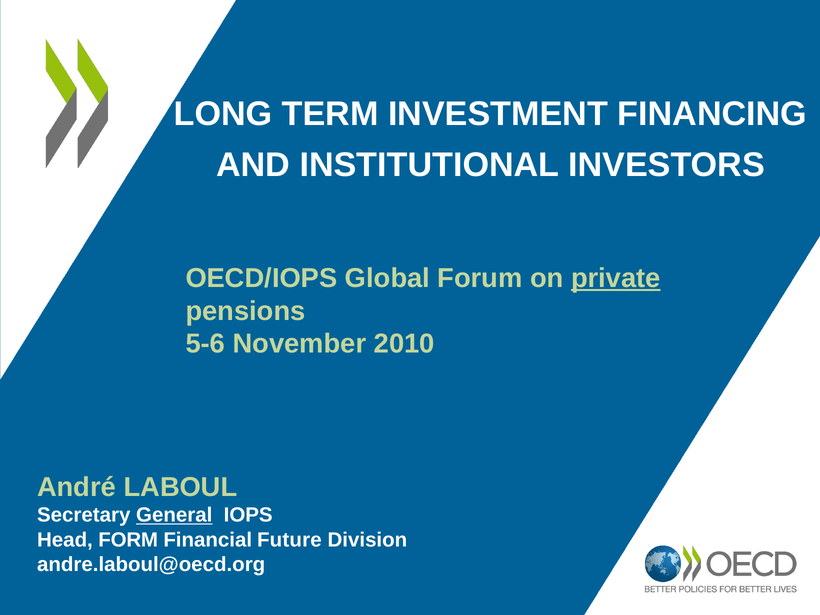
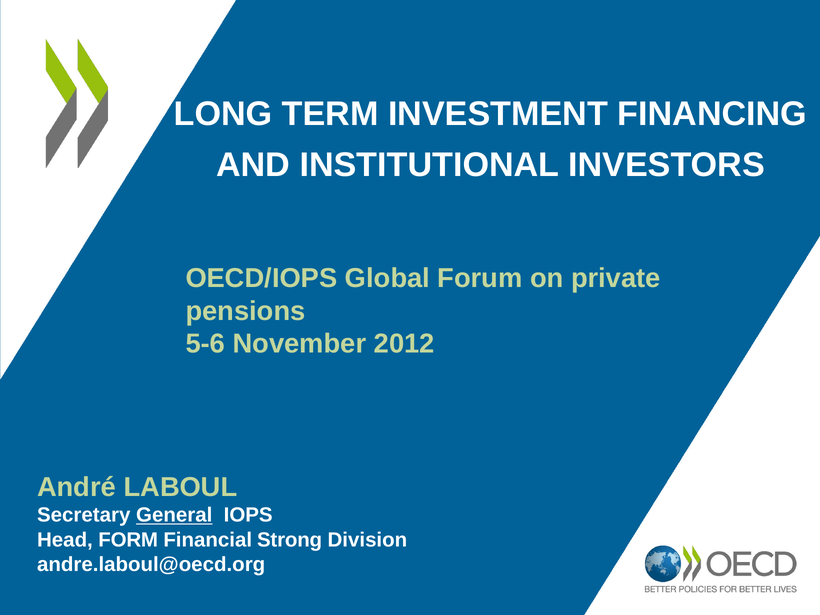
private underline: present -> none (616, 278)
2010: 2010 -> 2012 (404, 344)
Future: Future -> Strong (290, 540)
